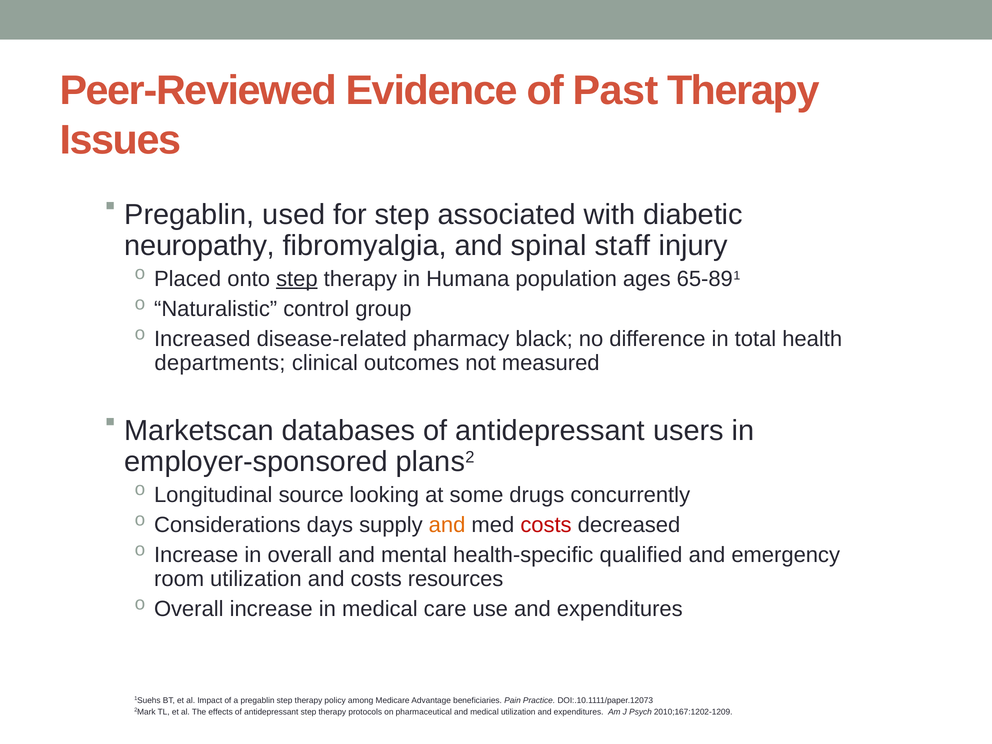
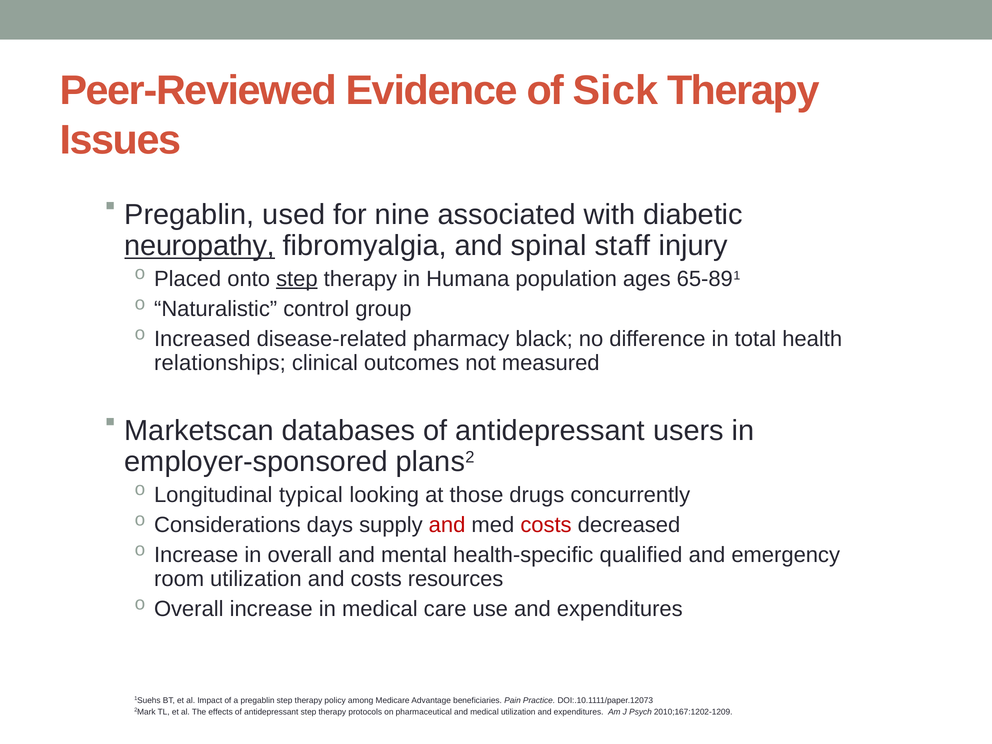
Past: Past -> Sick (615, 90)
for step: step -> nine (402, 214)
neuropathy underline: none -> present (200, 246)
departments: departments -> relationships (220, 363)
source: source -> typical (311, 495)
some: some -> those (476, 495)
and colour: orange -> red (447, 525)
